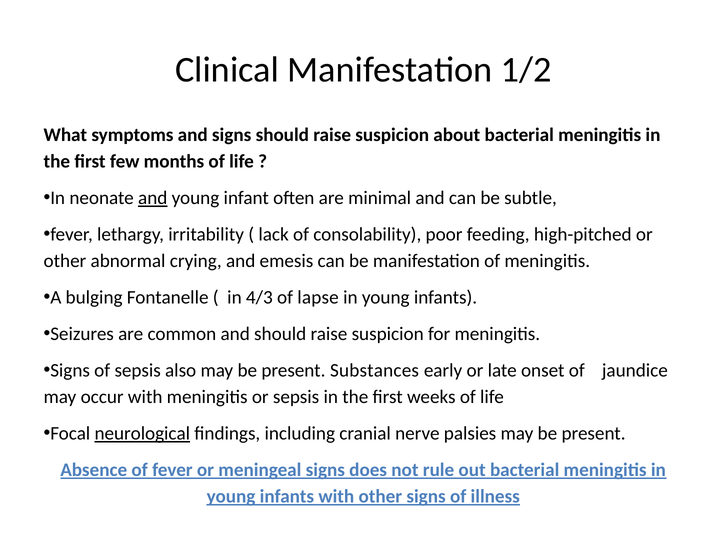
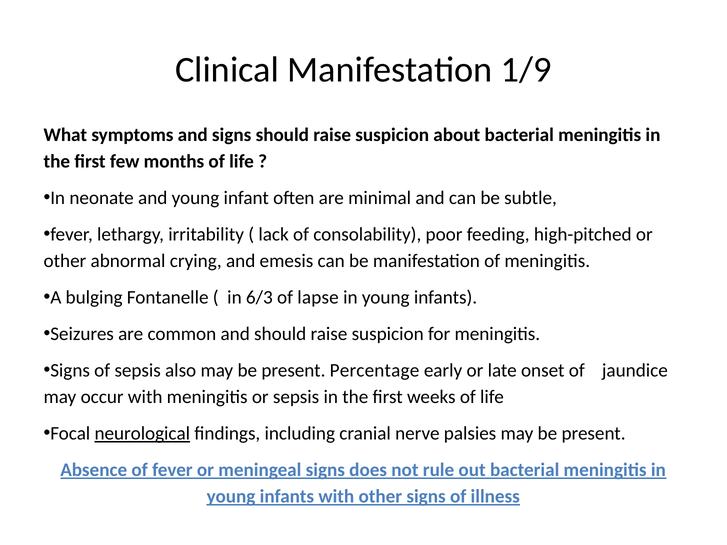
1/2: 1/2 -> 1/9 (526, 70)
and underline: present -> none (153, 198)
4/3: 4/3 -> 6/3 (259, 298)
Substances: Substances -> Percentage (375, 371)
